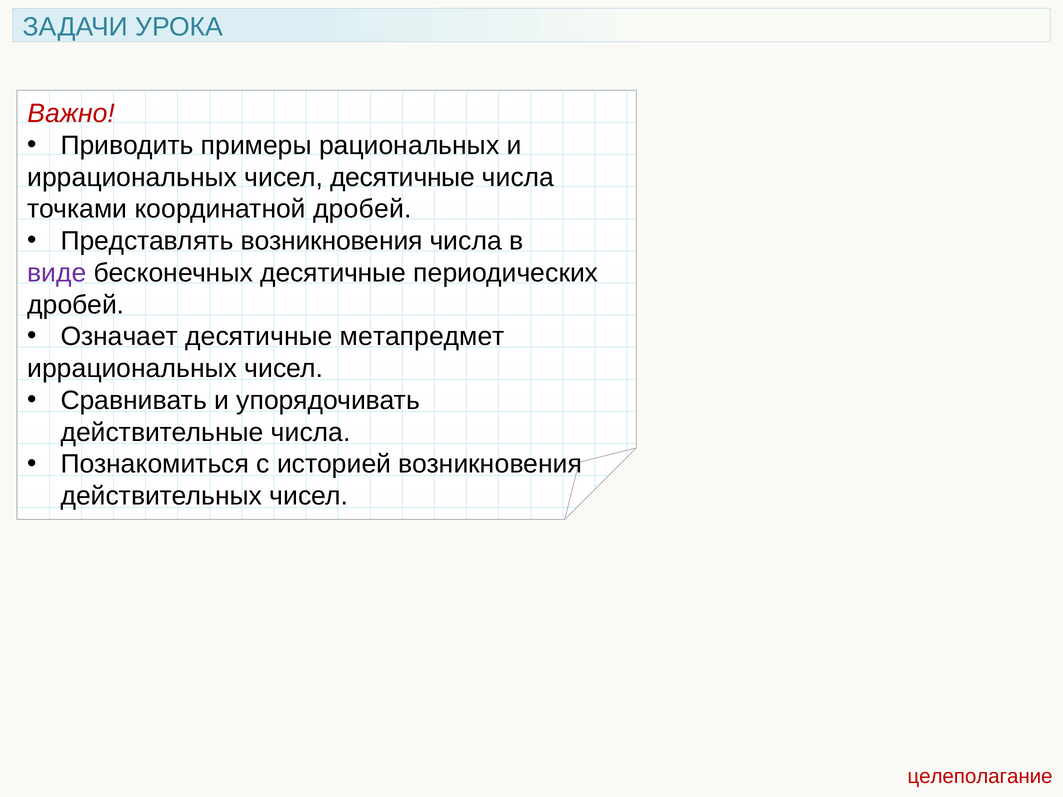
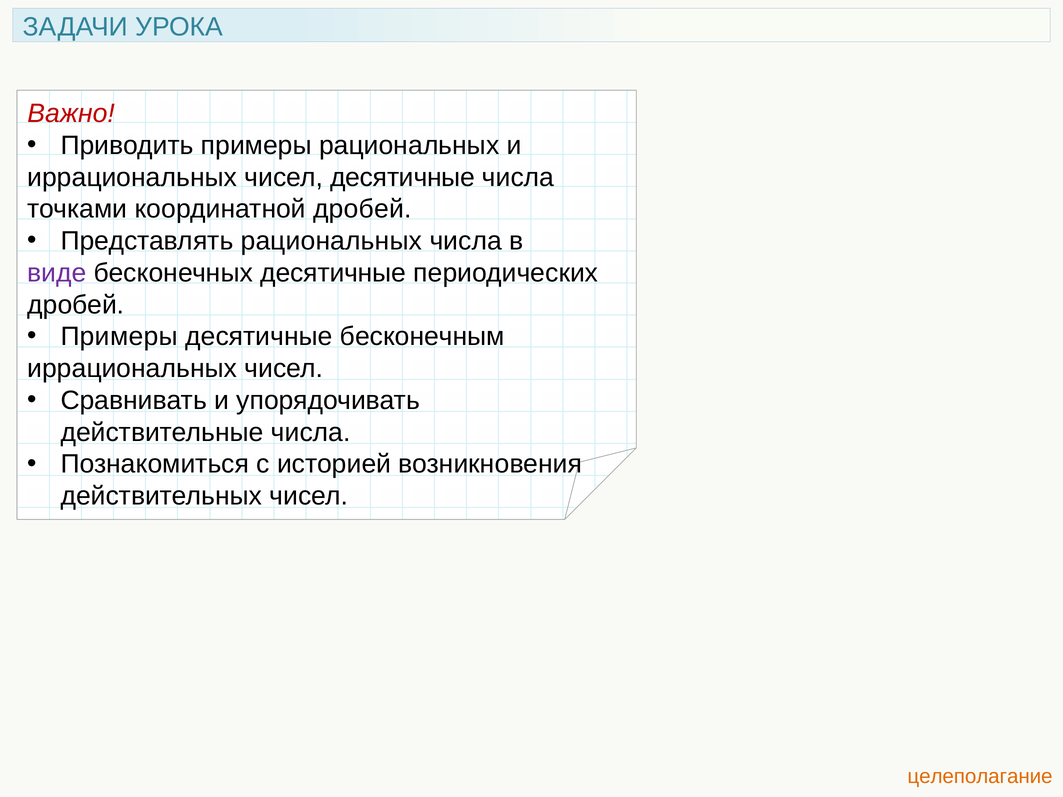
Представлять возникновения: возникновения -> рациональных (331, 241)
Означает: Означает -> Примеры (119, 337)
метапредмет: метапредмет -> бесконечным (422, 337)
целеполагание colour: red -> orange (980, 777)
